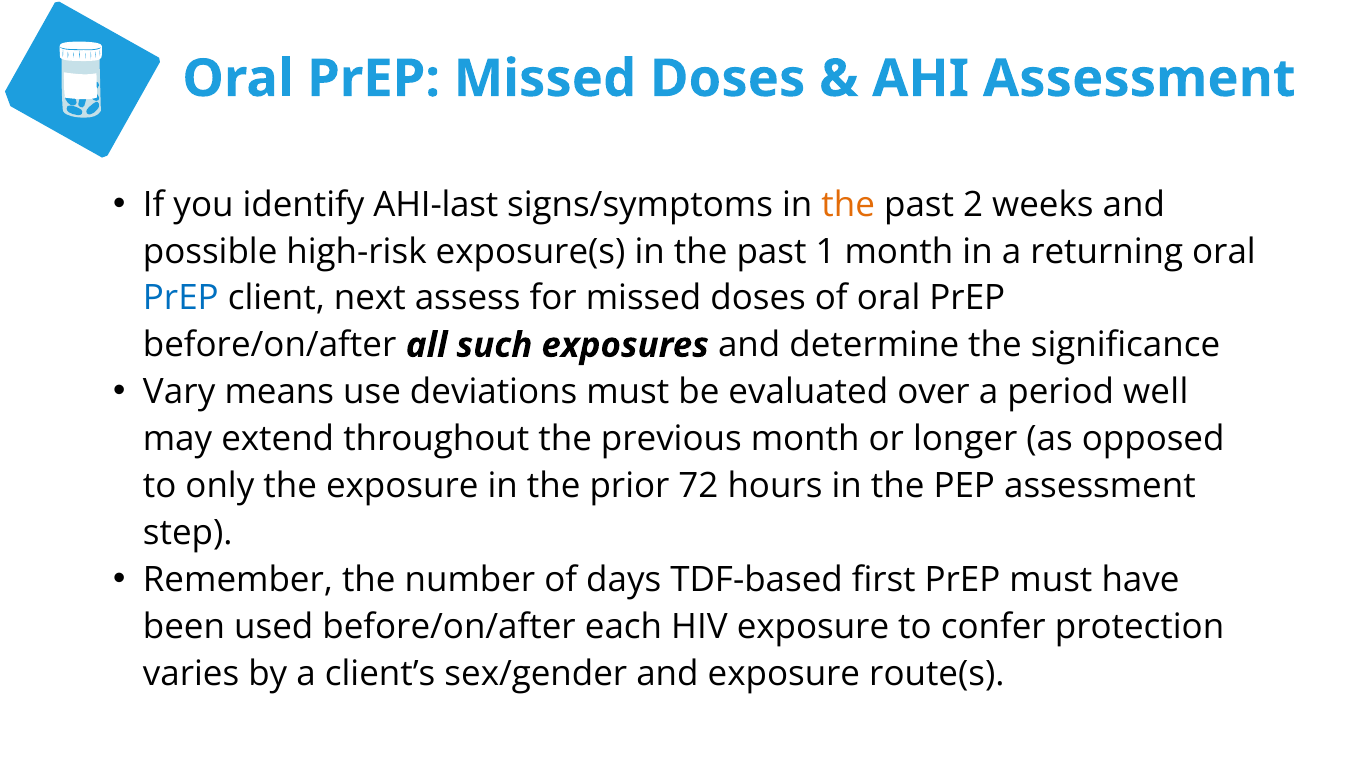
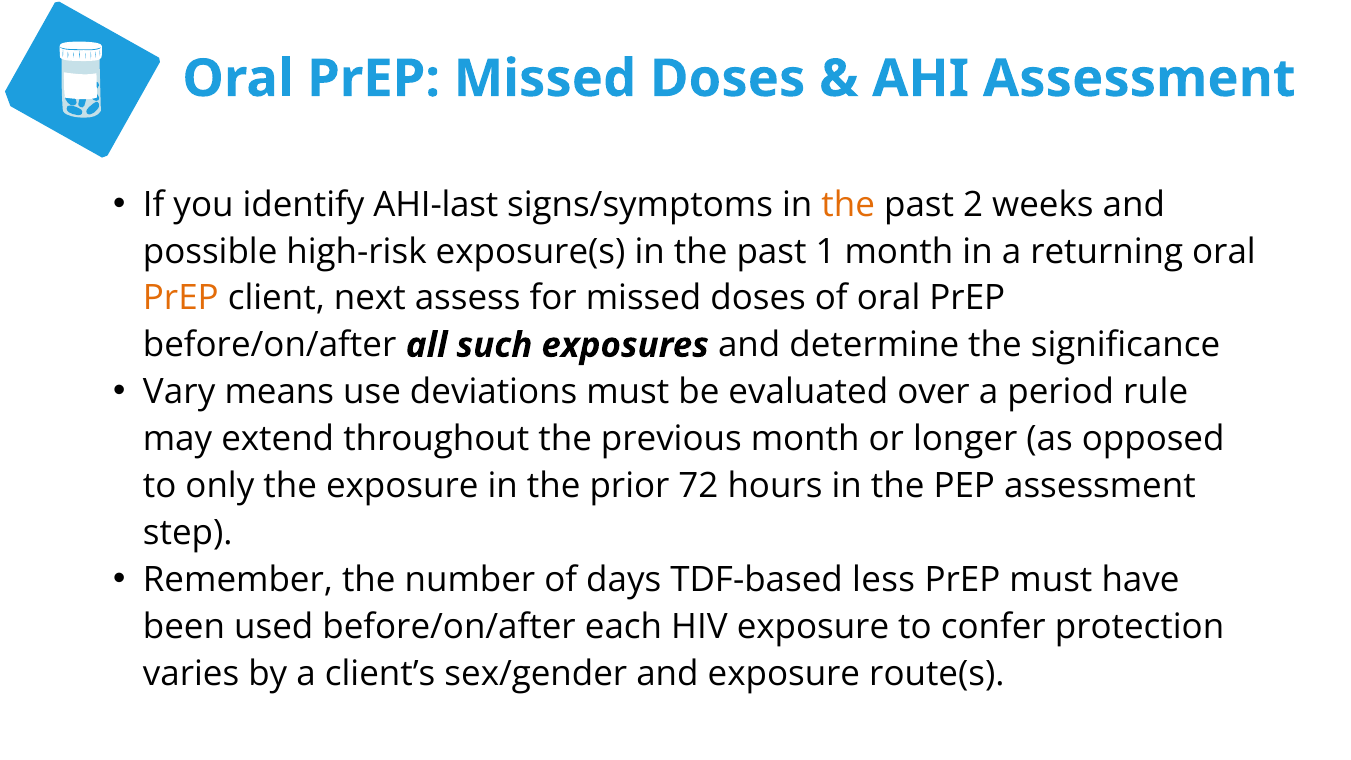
PrEP colour: blue -> orange (181, 298)
well: well -> rule (1156, 392)
first: first -> less (884, 580)
